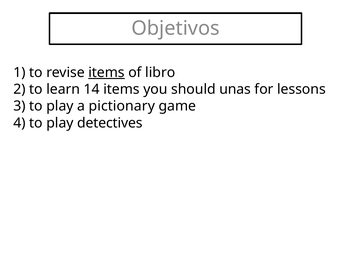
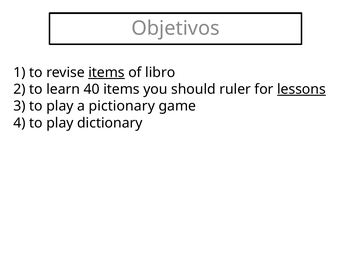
14: 14 -> 40 (92, 89)
unas: unas -> ruler (235, 89)
lessons underline: none -> present (301, 89)
detectives: detectives -> dictionary (110, 123)
